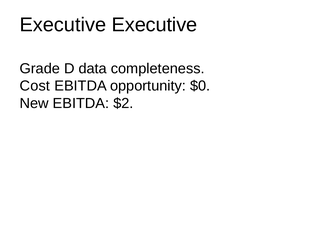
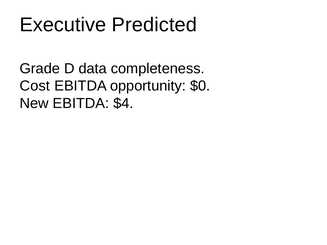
Executive Executive: Executive -> Predicted (154, 25)
$2: $2 -> $4 (123, 103)
